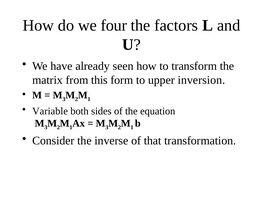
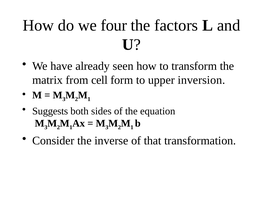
this: this -> cell (99, 80)
Variable: Variable -> Suggests (50, 111)
